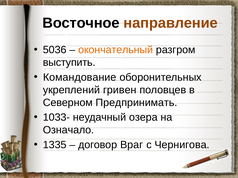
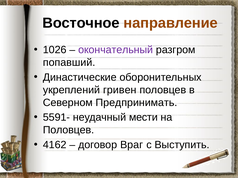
5036: 5036 -> 1026 (55, 50)
окончательный colour: orange -> purple (116, 50)
выступить: выступить -> попавший (69, 63)
Командование: Командование -> Династические (80, 77)
1033-: 1033- -> 5591- (56, 118)
озера: озера -> мести (143, 118)
Означало: Означало -> Половцев (69, 130)
1335: 1335 -> 4162 (55, 145)
Чернигова: Чернигова -> Выступить (182, 145)
